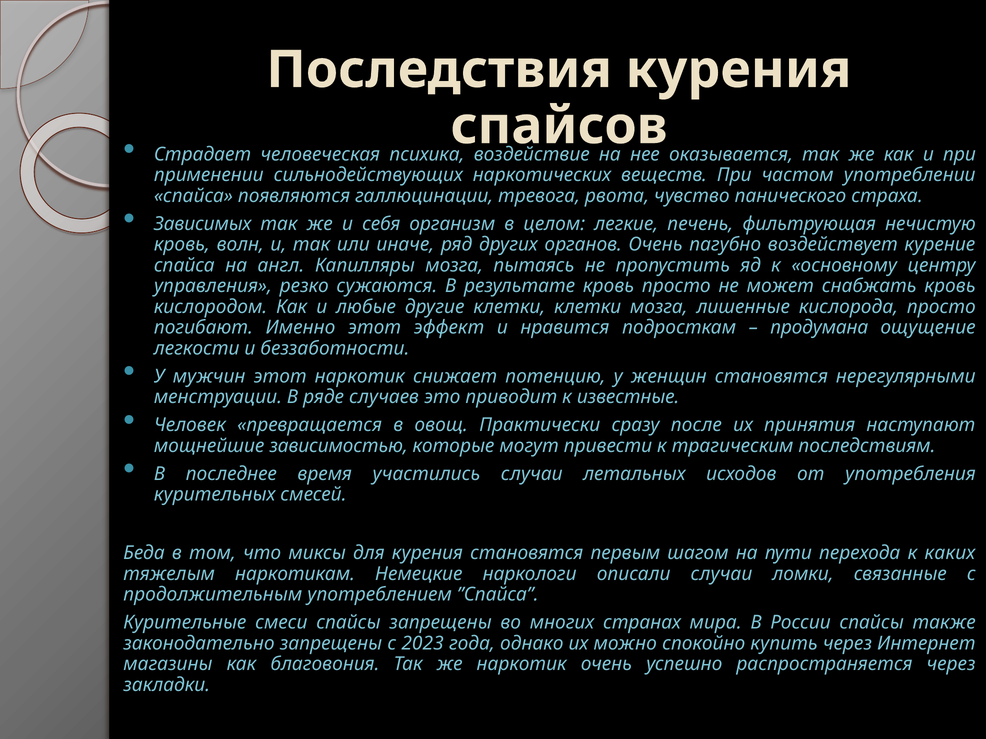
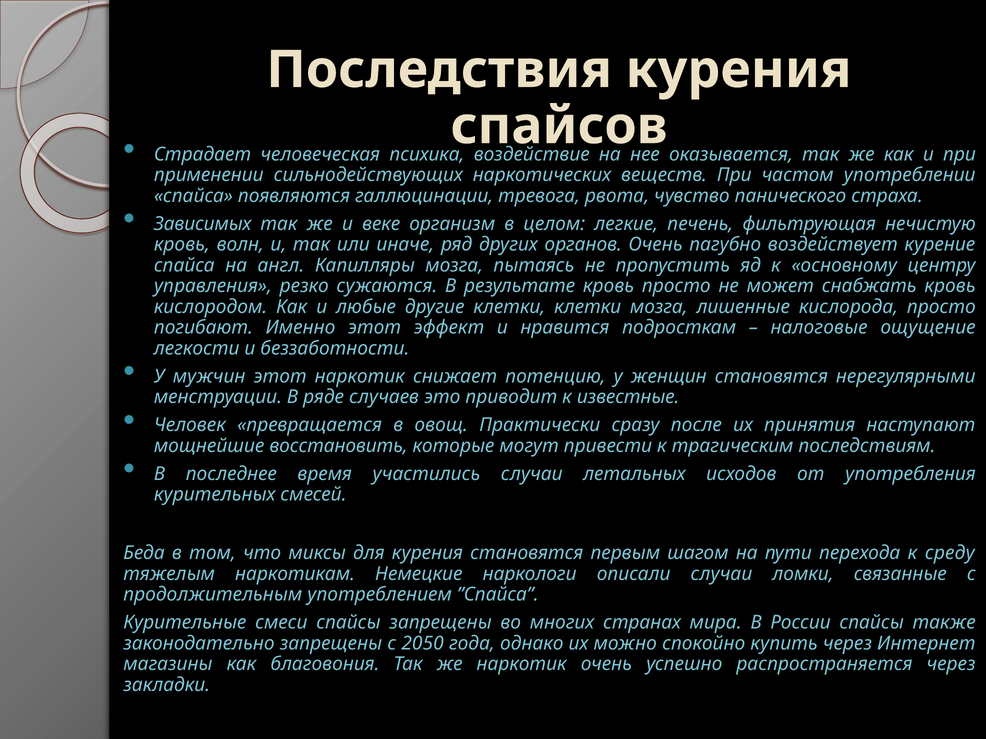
себя: себя -> веке (381, 224)
продумана: продумана -> налоговые (819, 328)
зависимостью: зависимостью -> восстановить (339, 446)
каких: каких -> среду (950, 553)
2023: 2023 -> 2050 (423, 644)
